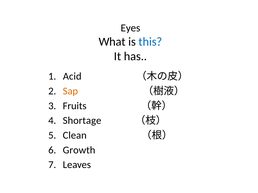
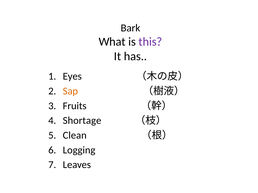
Eyes: Eyes -> Bark (130, 28)
this colour: blue -> purple (150, 42)
Acid: Acid -> Eyes (72, 77)
Growth: Growth -> Logging (79, 150)
